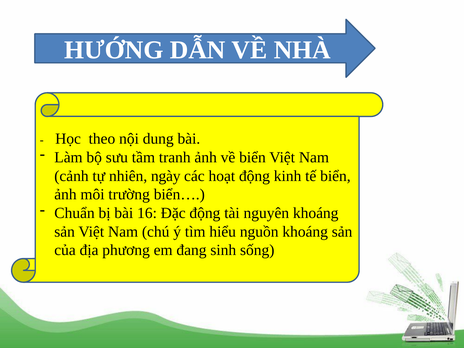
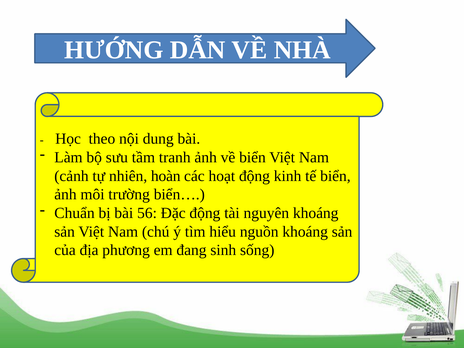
ngày: ngày -> hoàn (166, 176)
16: 16 -> 56 (147, 213)
